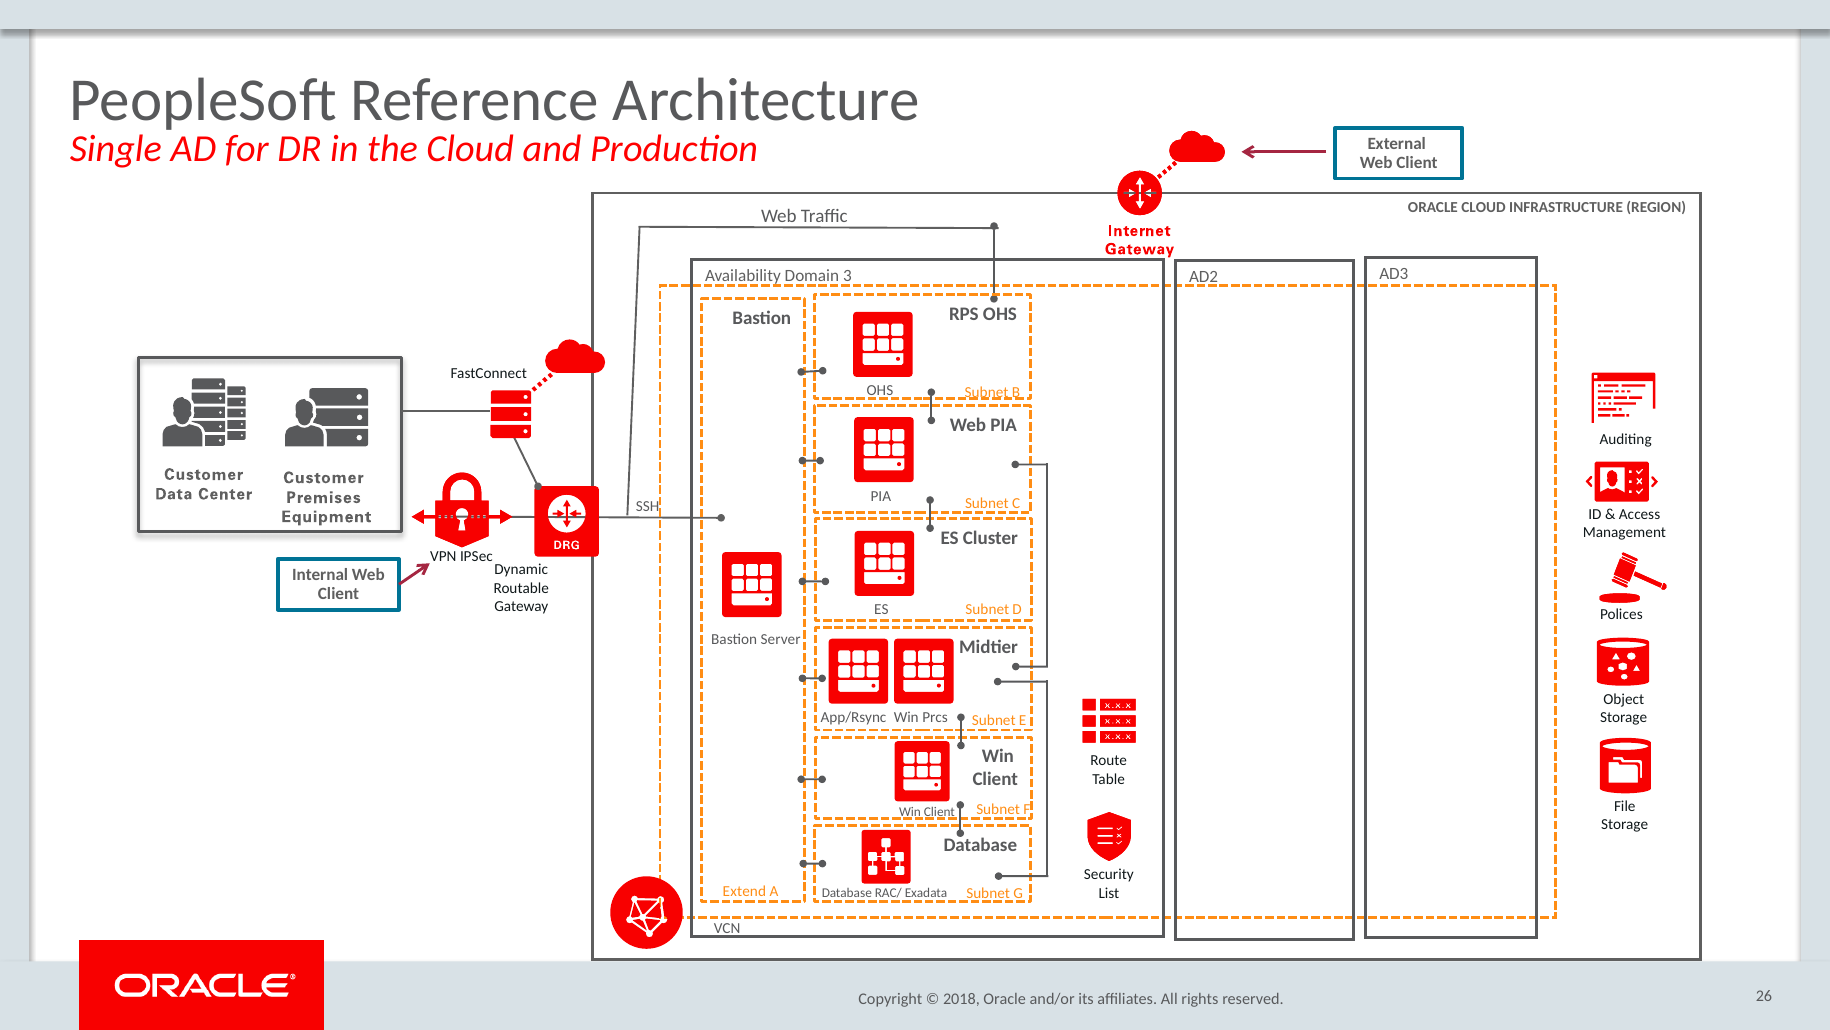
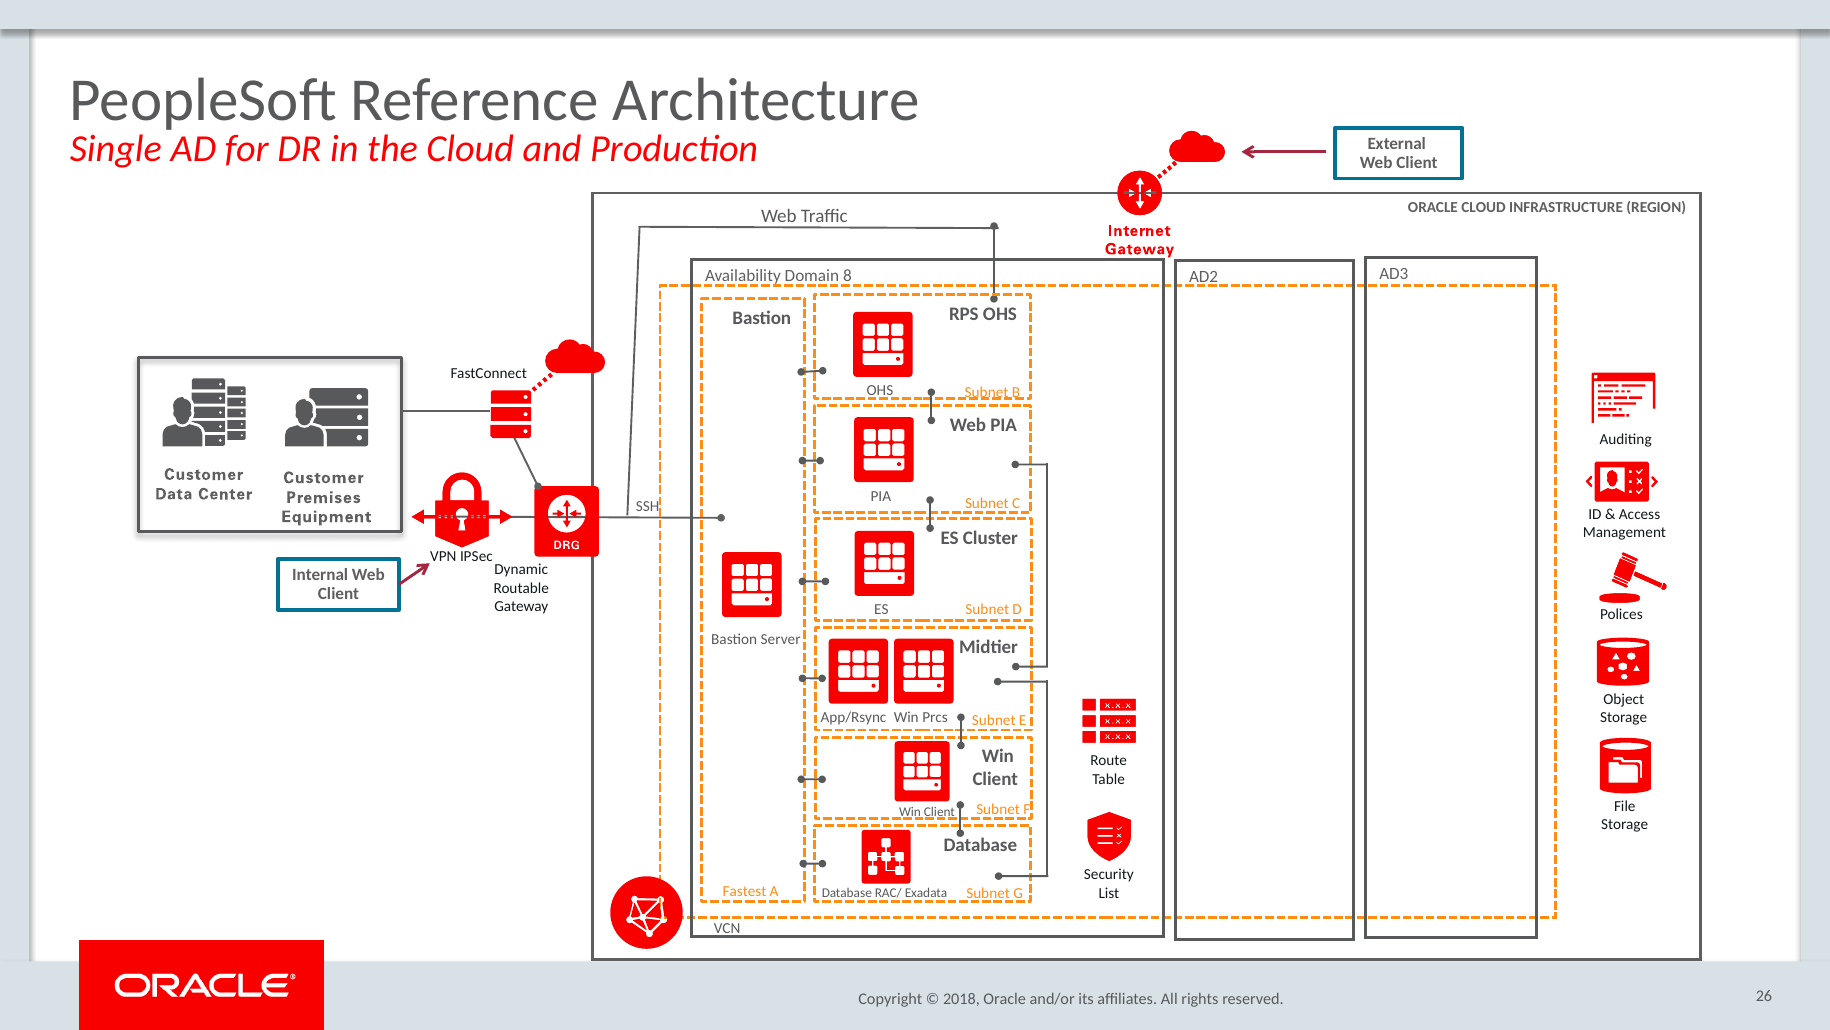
3: 3 -> 8 (847, 275)
Extend: Extend -> Fastest (745, 891)
